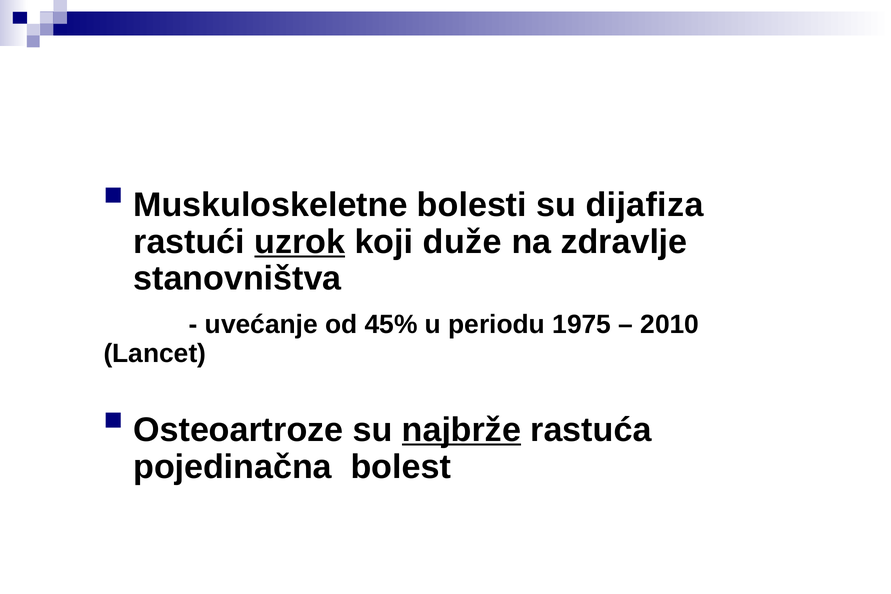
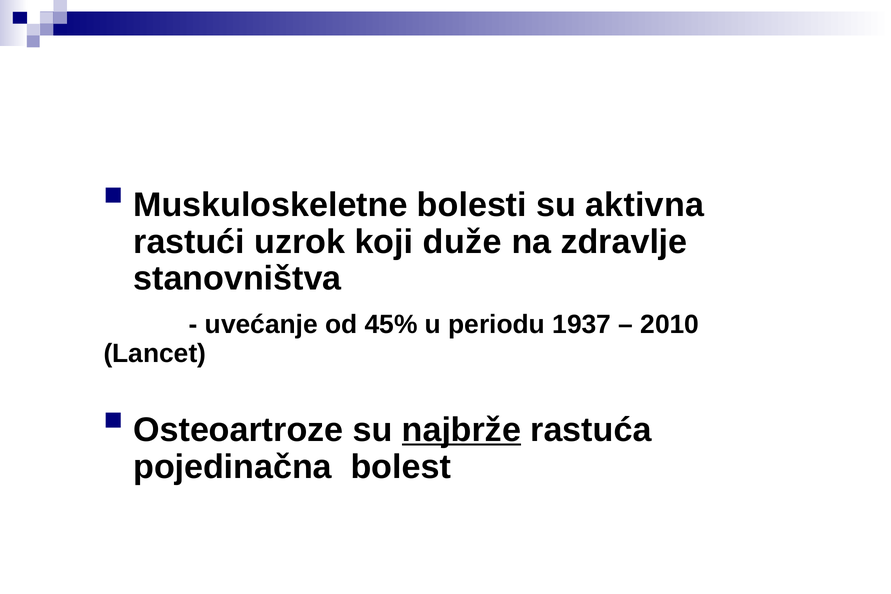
dijafiza: dijafiza -> aktivna (645, 205)
uzrok underline: present -> none (300, 242)
1975: 1975 -> 1937 (582, 324)
